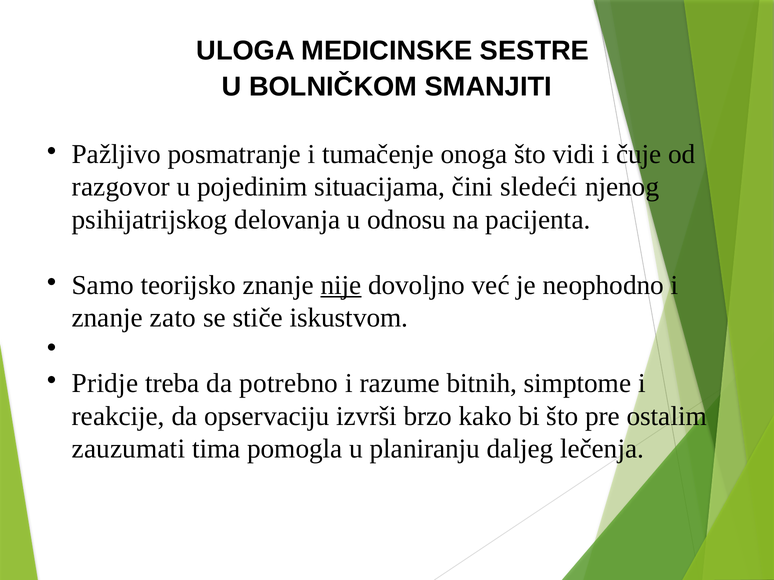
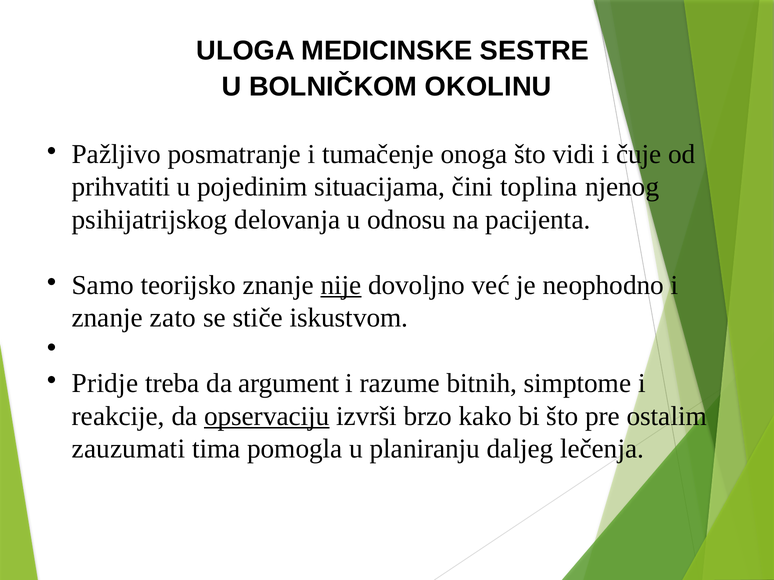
SMANJITI: SMANJITI -> OKOLINU (488, 87)
razgovor: razgovor -> prihvatiti (121, 187)
sledeći: sledeći -> toplina (539, 187)
potrebno: potrebno -> argument (289, 384)
opservaciju underline: none -> present (267, 416)
